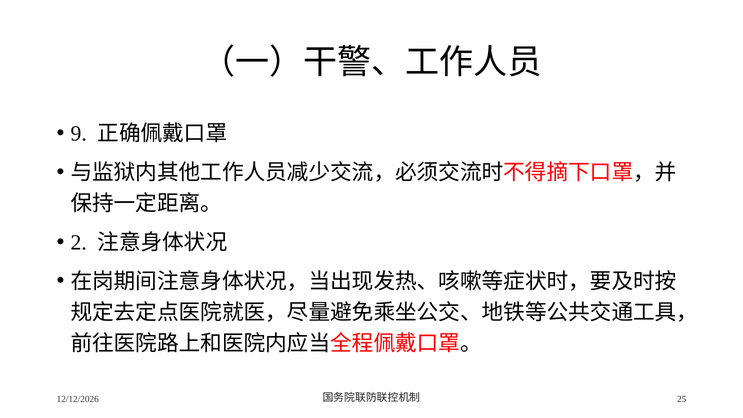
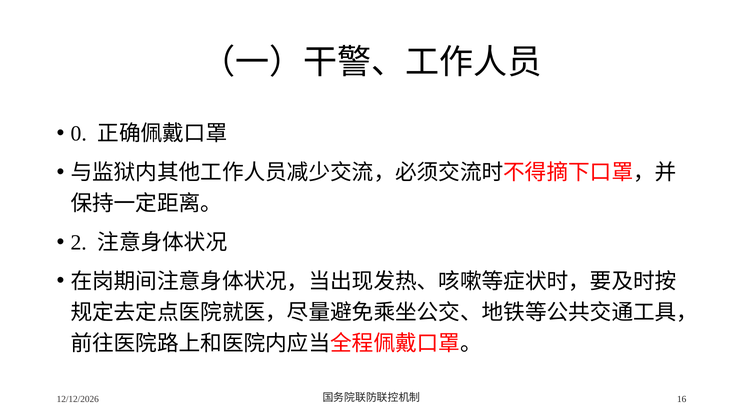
9: 9 -> 0 (79, 134)
25: 25 -> 16 (682, 399)
